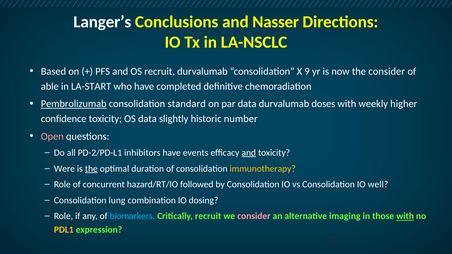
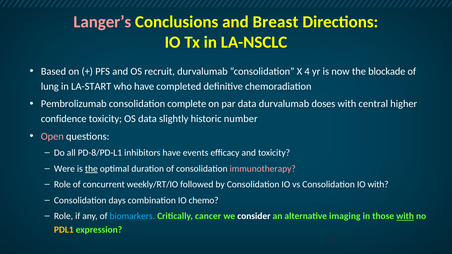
Langer’s colour: white -> pink (102, 22)
Nasser: Nasser -> Breast (275, 22)
9: 9 -> 4 (307, 72)
the consider: consider -> blockade (387, 72)
able: able -> lung (50, 86)
Pembrolizumab underline: present -> none (74, 104)
standard: standard -> complete (187, 104)
weekly: weekly -> central (373, 104)
PD-2/PD-L1: PD-2/PD-L1 -> PD-8/PD-L1 (100, 153)
and underline: present -> none (249, 153)
immunotherapy colour: yellow -> pink (263, 169)
hazard/RT/IO: hazard/RT/IO -> weekly/RT/IO (152, 185)
IO well: well -> with (378, 185)
lung: lung -> days (117, 201)
dosing: dosing -> chemo (204, 201)
Critically recruit: recruit -> cancer (208, 216)
consider colour: pink -> white (254, 216)
